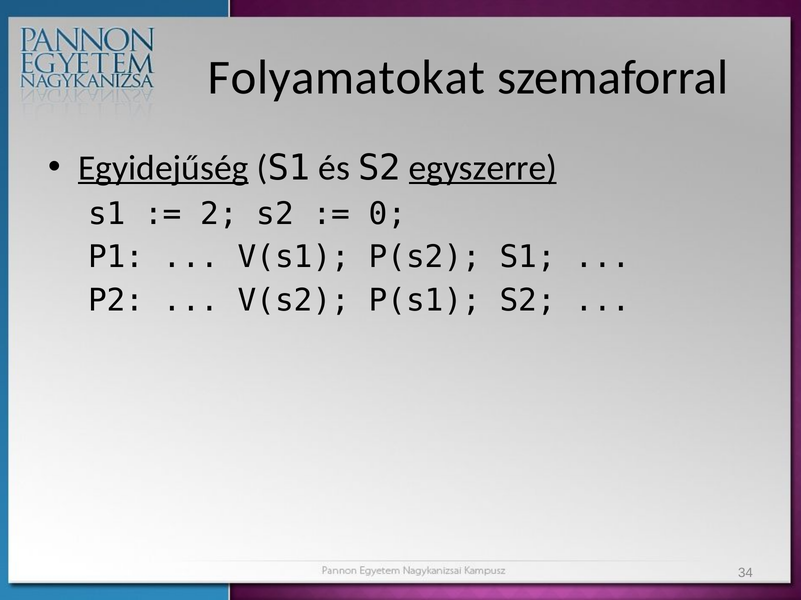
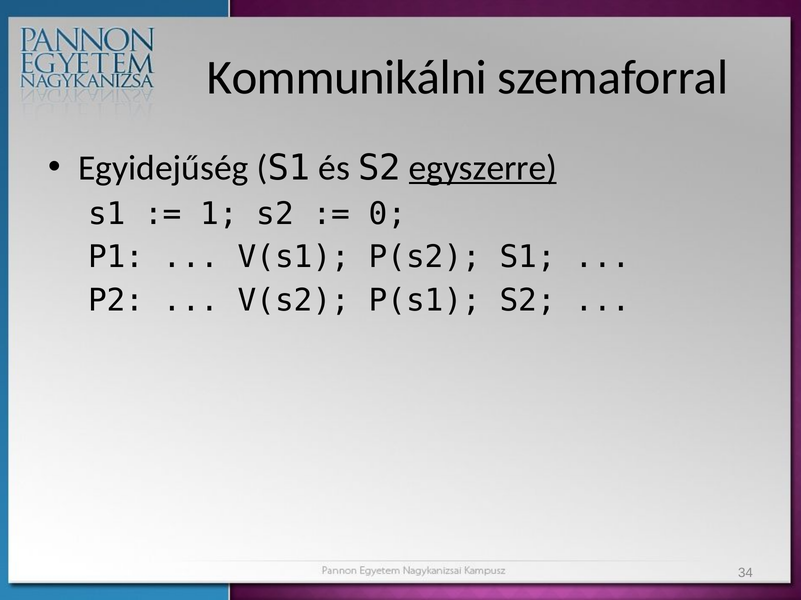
Folyamatokat: Folyamatokat -> Kommunikálni (347, 78)
Egyidejűség underline: present -> none (163, 168)
2: 2 -> 1 (219, 214)
